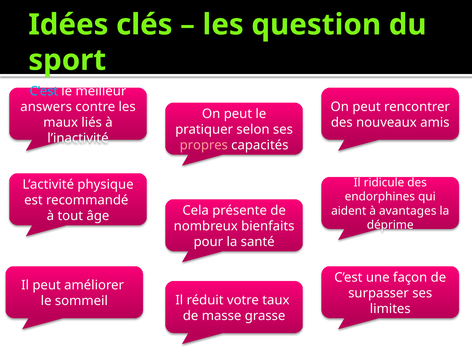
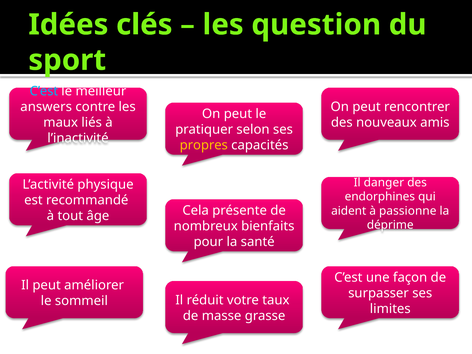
propres colour: pink -> yellow (204, 145)
ridicule: ridicule -> danger (384, 183)
avantages: avantages -> passionne (408, 211)
